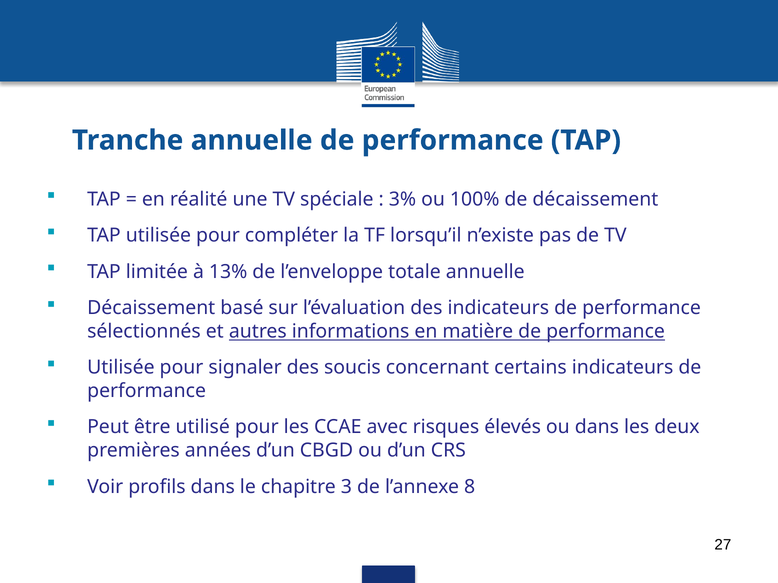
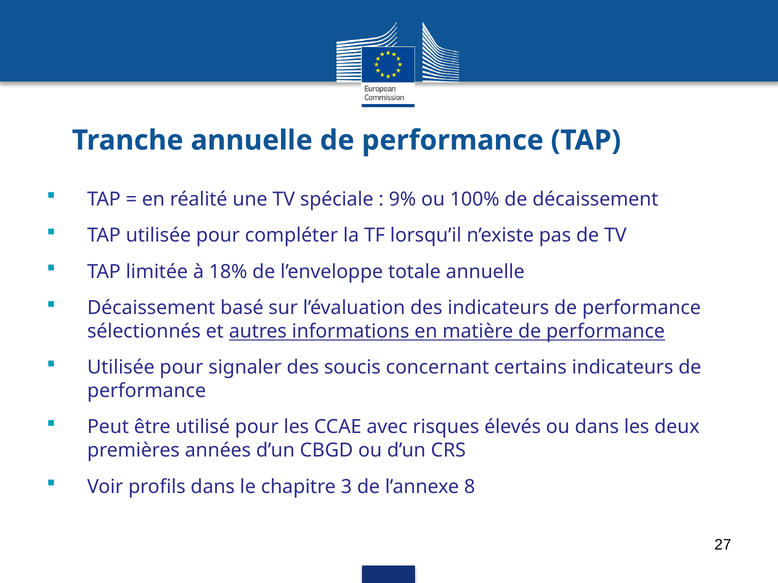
3%: 3% -> 9% (402, 199)
13%: 13% -> 18% (228, 272)
